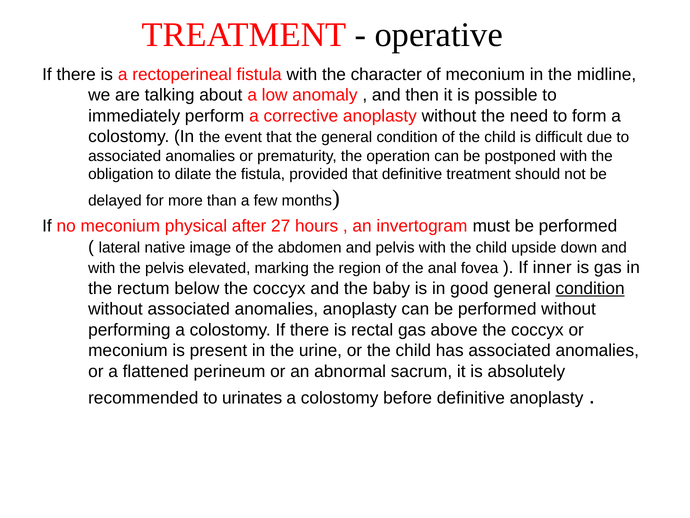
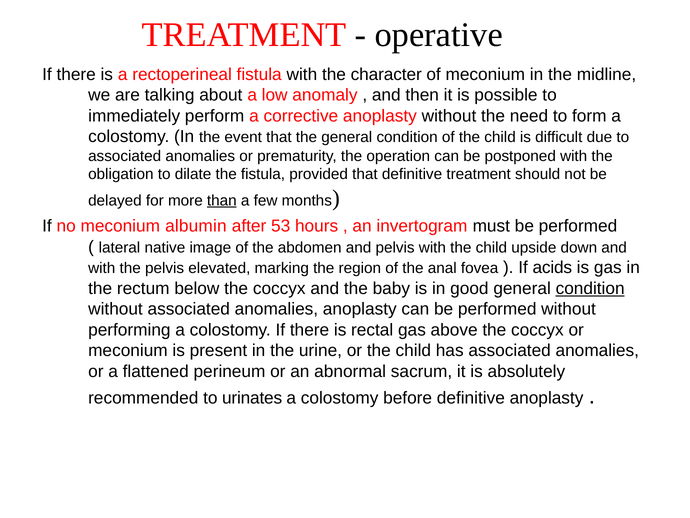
than underline: none -> present (222, 200)
physical: physical -> albumin (196, 226)
27: 27 -> 53 (281, 226)
inner: inner -> acids (552, 267)
